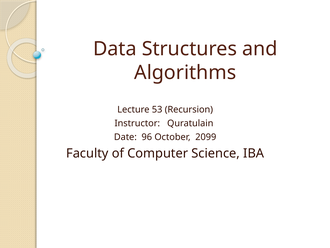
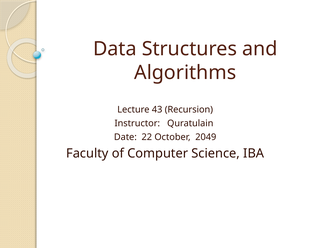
53: 53 -> 43 (157, 109)
96: 96 -> 22 (147, 137)
2099: 2099 -> 2049 (206, 137)
